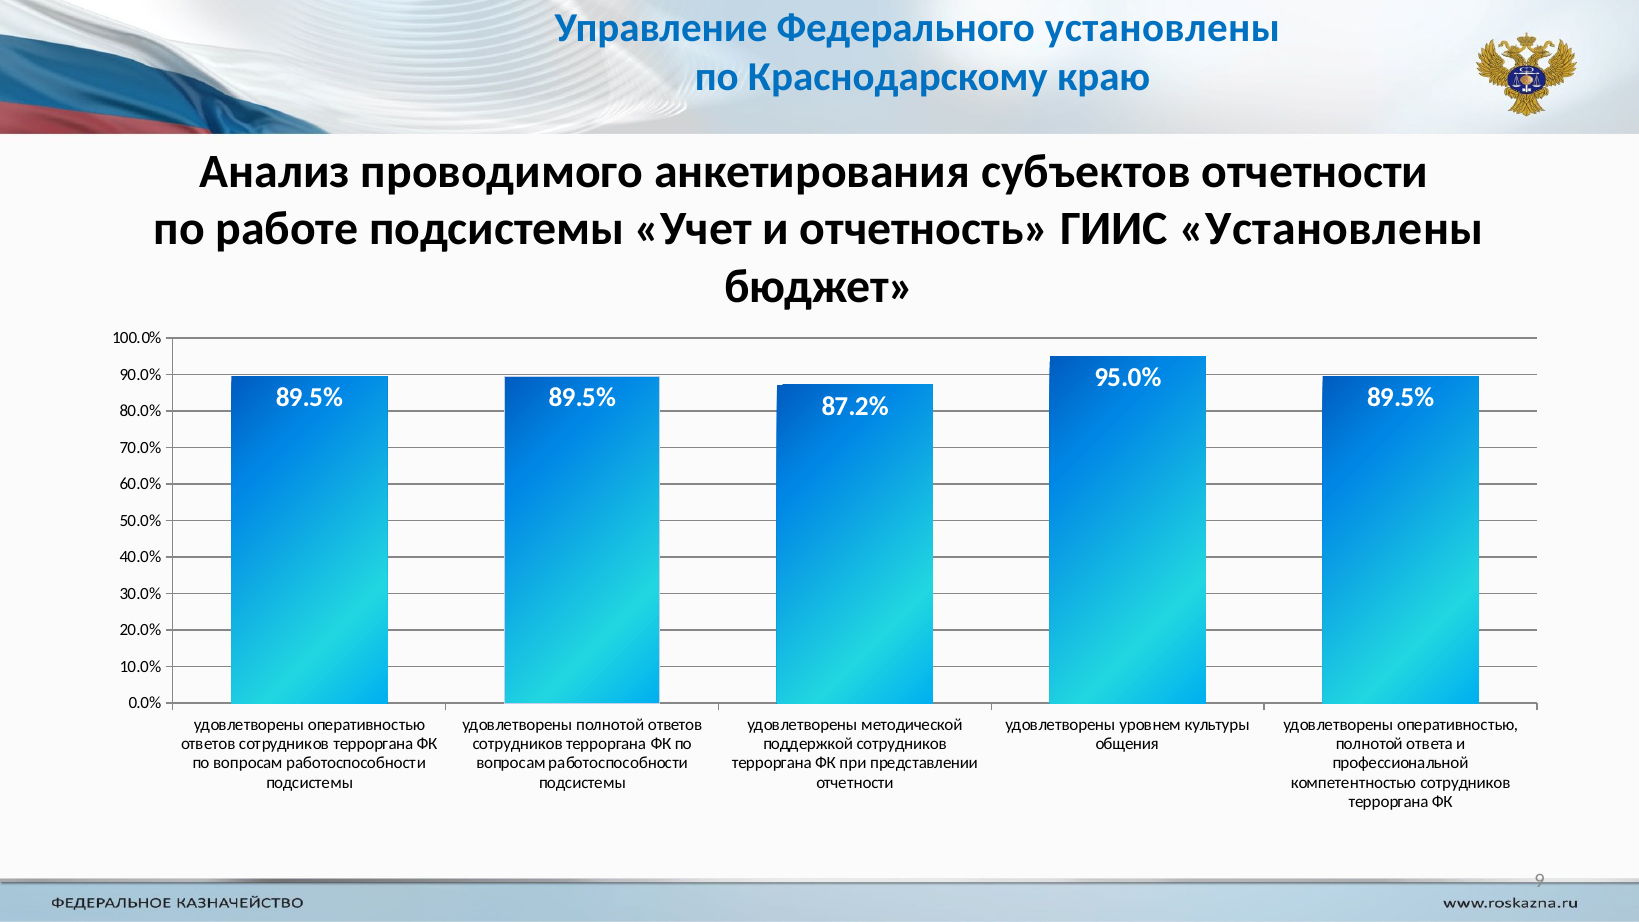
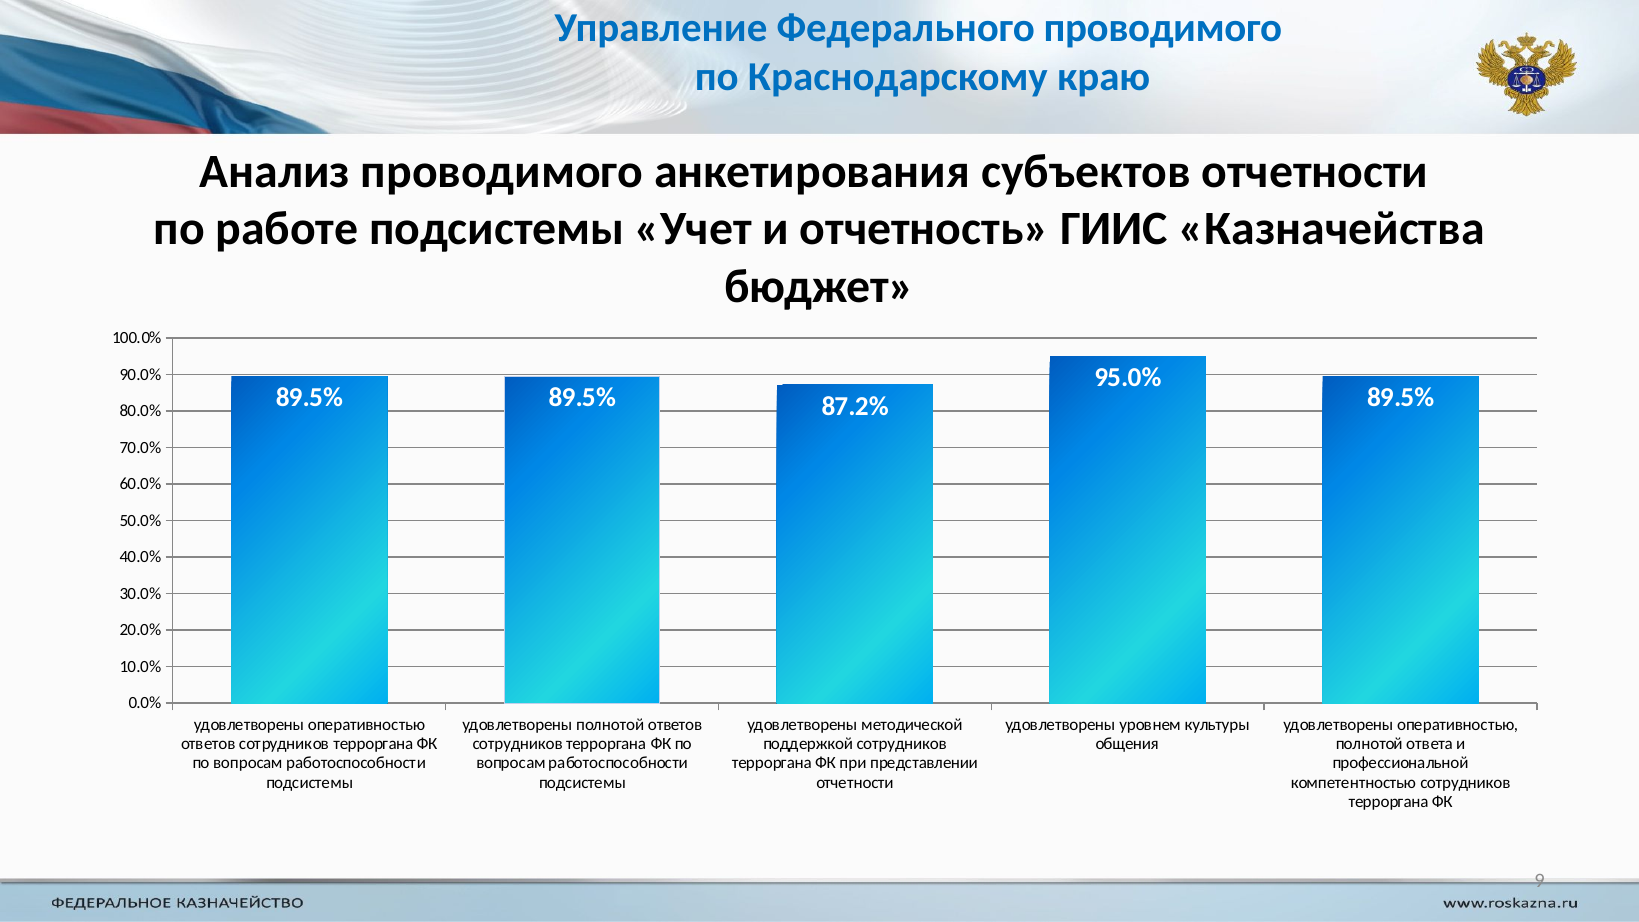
Федерального установлены: установлены -> проводимого (1163, 28)
ГИИС Установлены: Установлены -> Казначейства (1332, 229)
